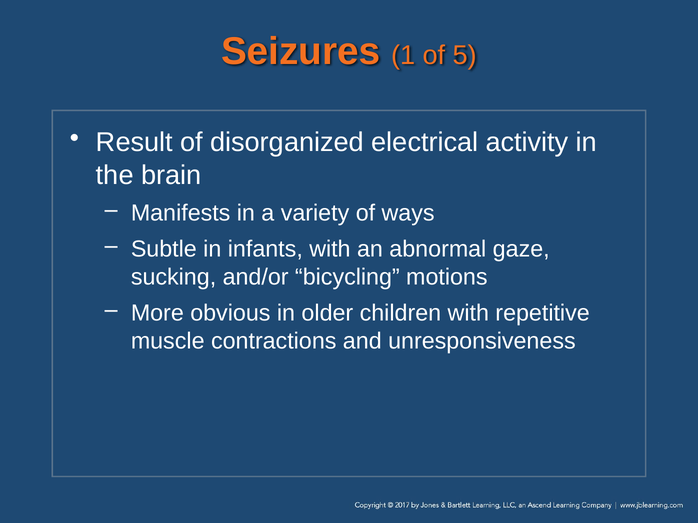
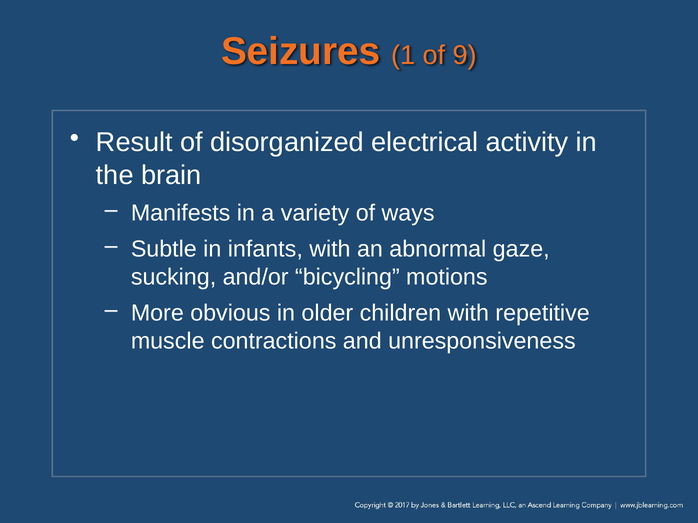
5: 5 -> 9 (465, 55)
